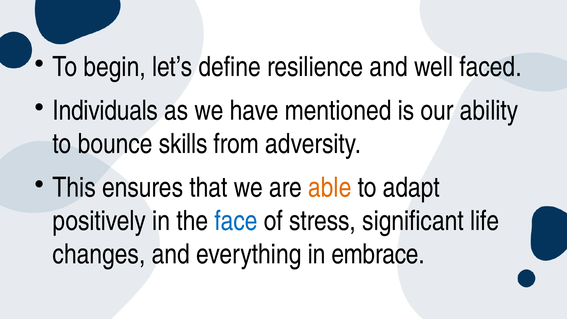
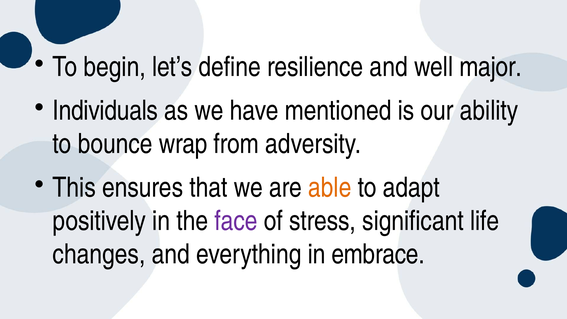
faced: faced -> major (491, 67)
skills: skills -> wrap (183, 144)
face colour: blue -> purple (236, 221)
